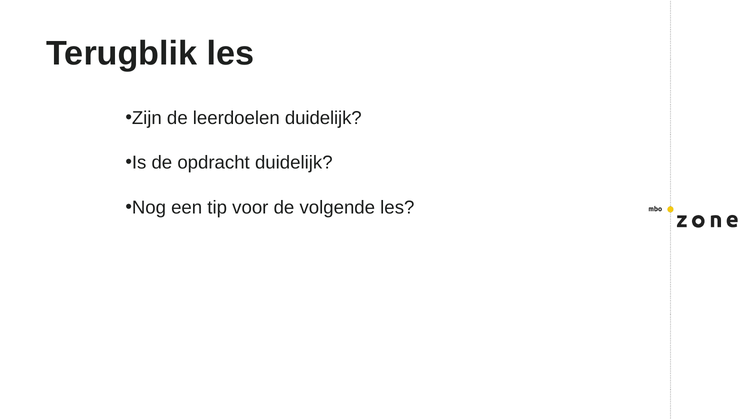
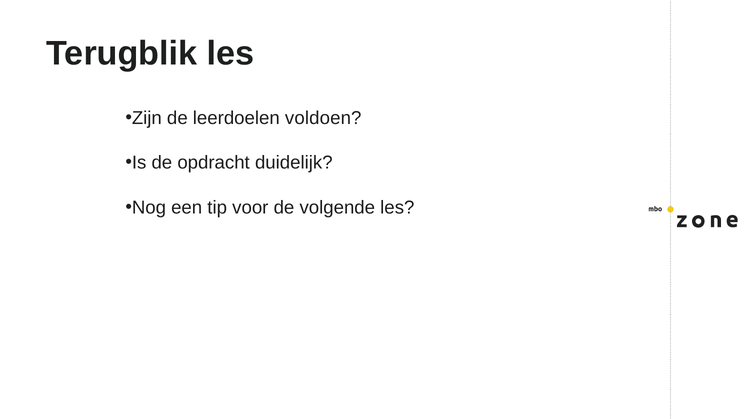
leerdoelen duidelijk: duidelijk -> voldoen (323, 118)
